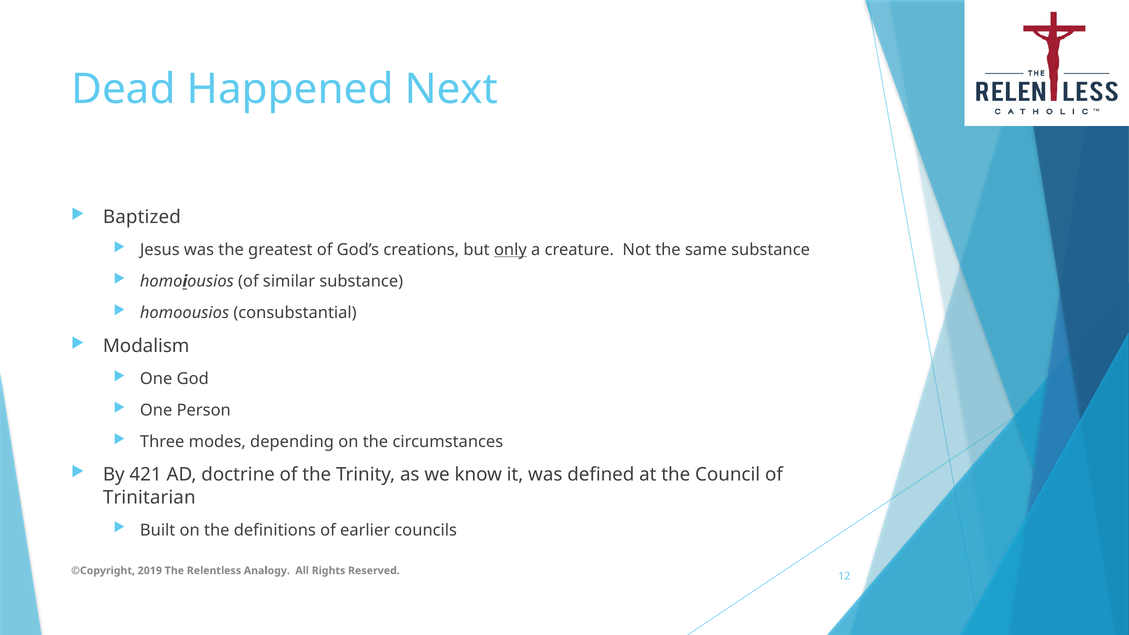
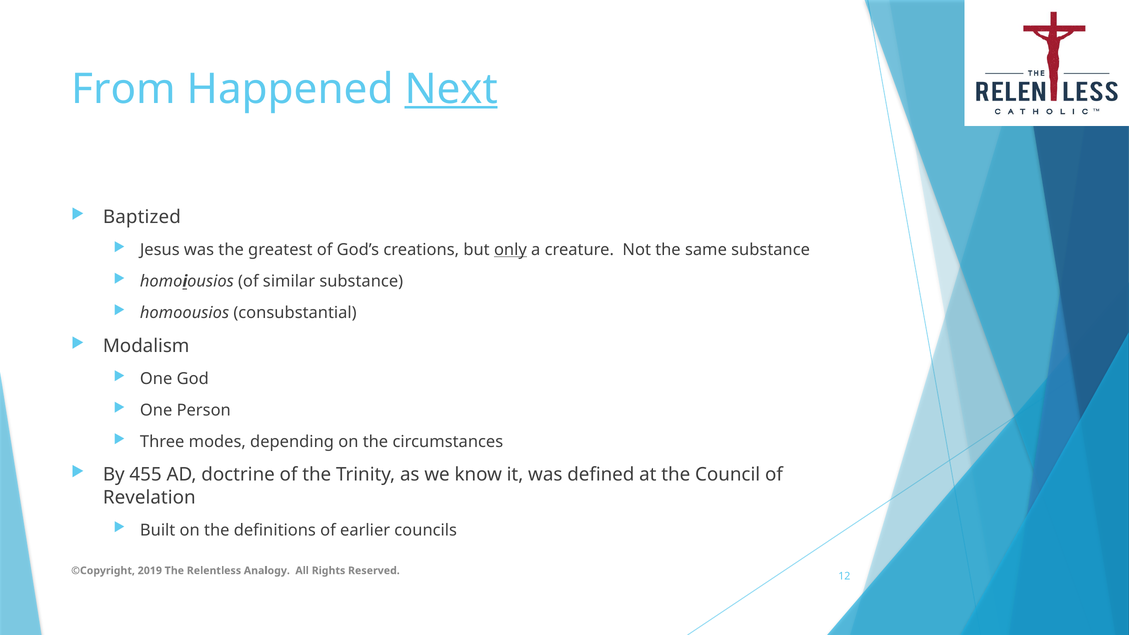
Dead: Dead -> From (123, 89)
Next underline: none -> present (451, 89)
421: 421 -> 455 (146, 475)
Trinitarian: Trinitarian -> Revelation (149, 497)
